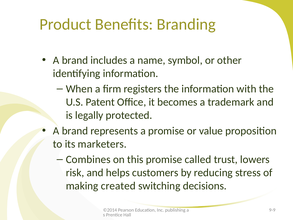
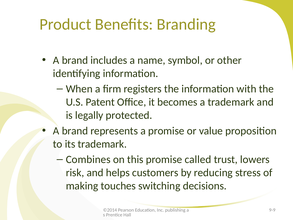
its marketers: marketers -> trademark (102, 144)
created: created -> touches (118, 186)
